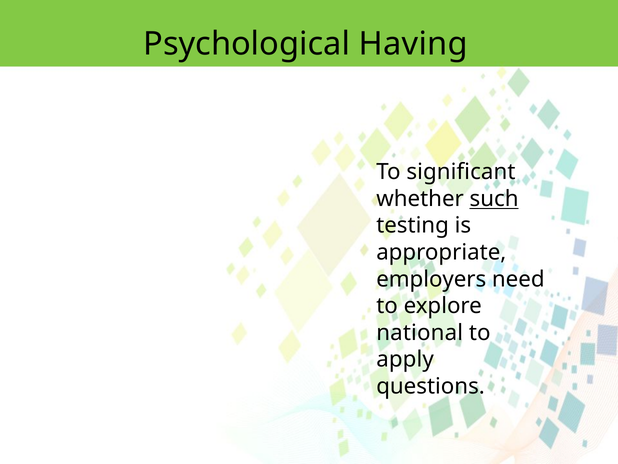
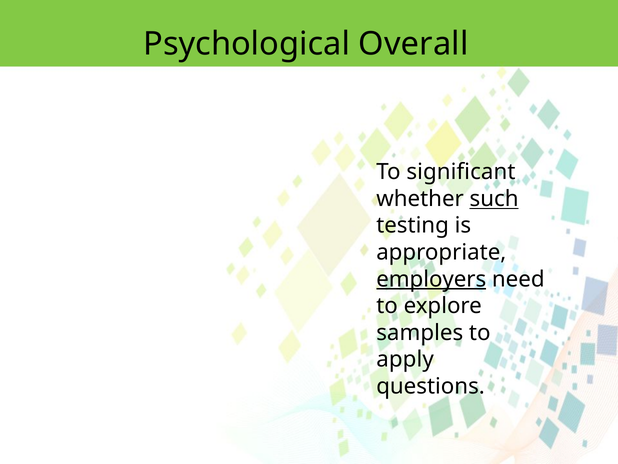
Having: Having -> Overall (413, 44)
employers underline: none -> present (431, 279)
national: national -> samples (420, 332)
